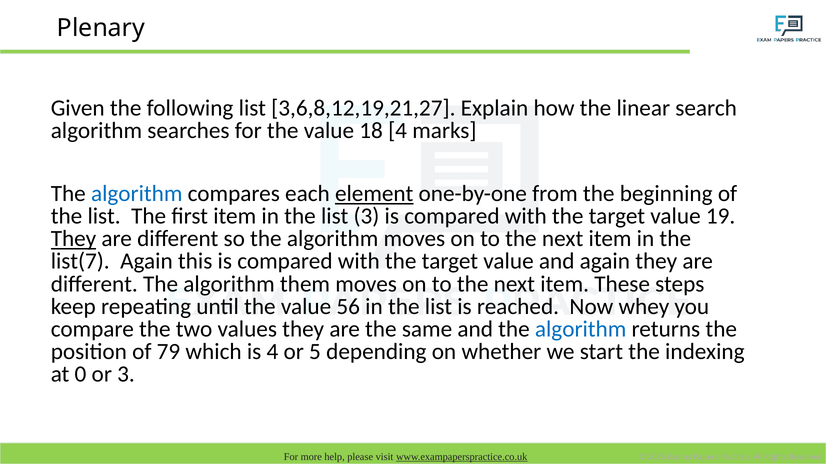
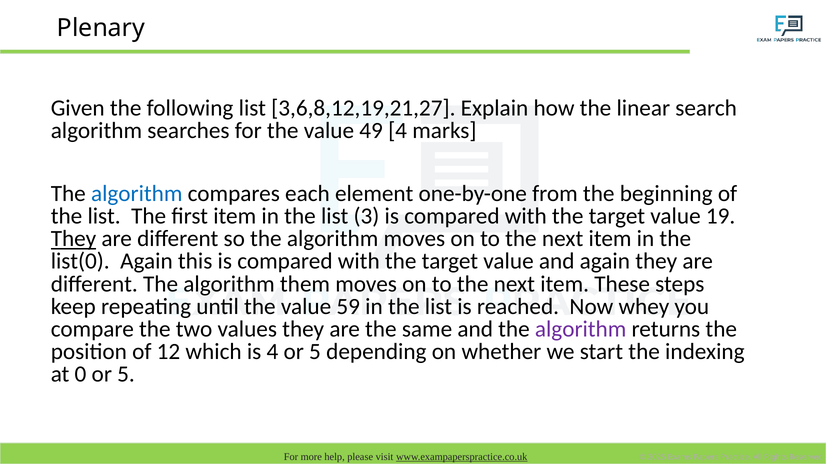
18: 18 -> 49 (371, 131)
element underline: present -> none (374, 194)
list(7: list(7 -> list(0 (80, 262)
56: 56 -> 59 (348, 307)
algorithm colour: blue -> purple (581, 330)
79: 79 -> 12 (168, 352)
0 or 3: 3 -> 5 (126, 375)
